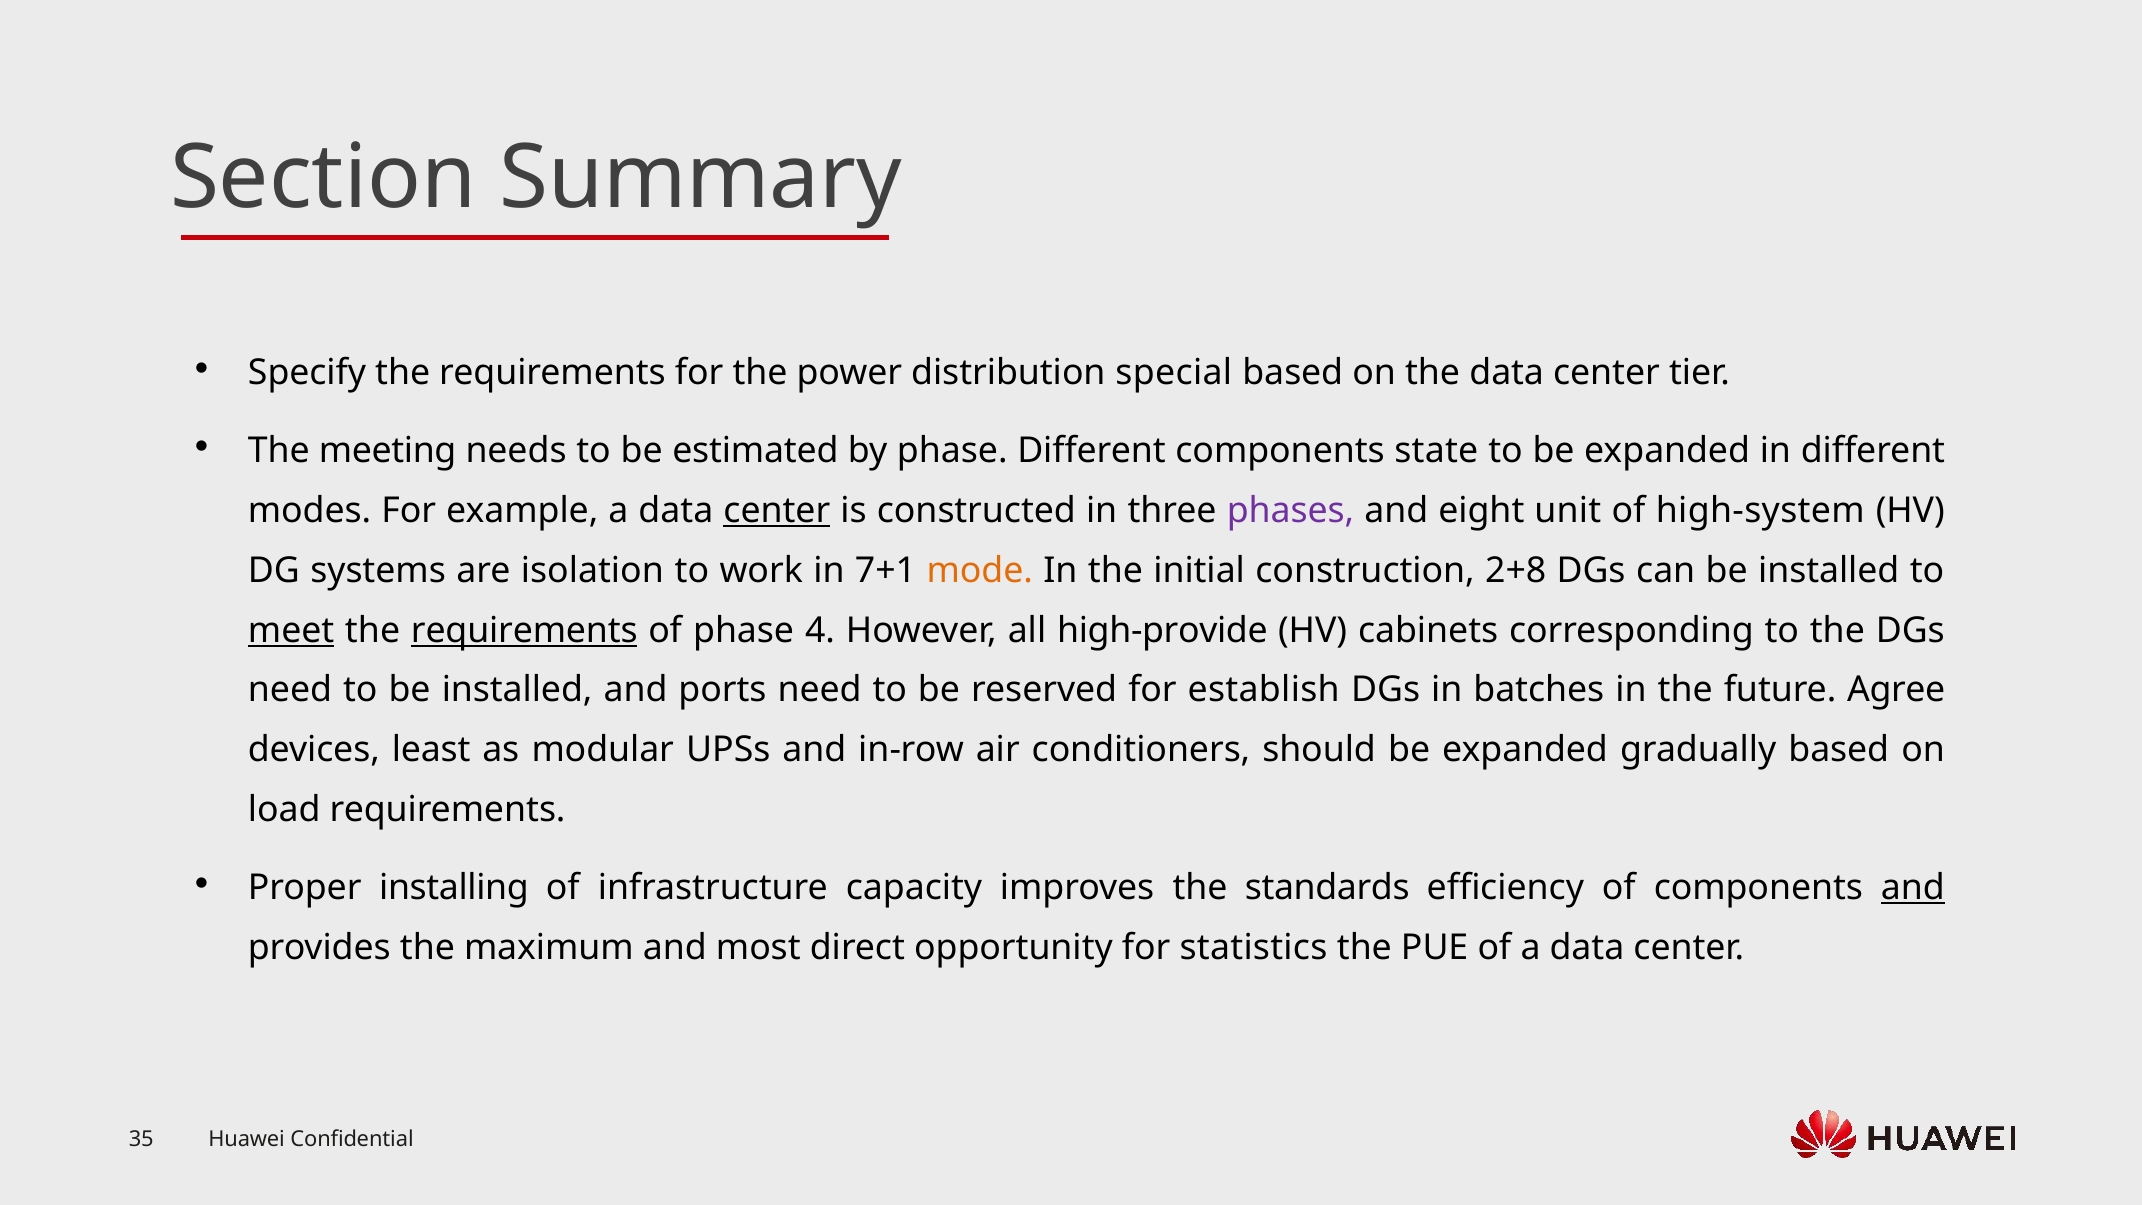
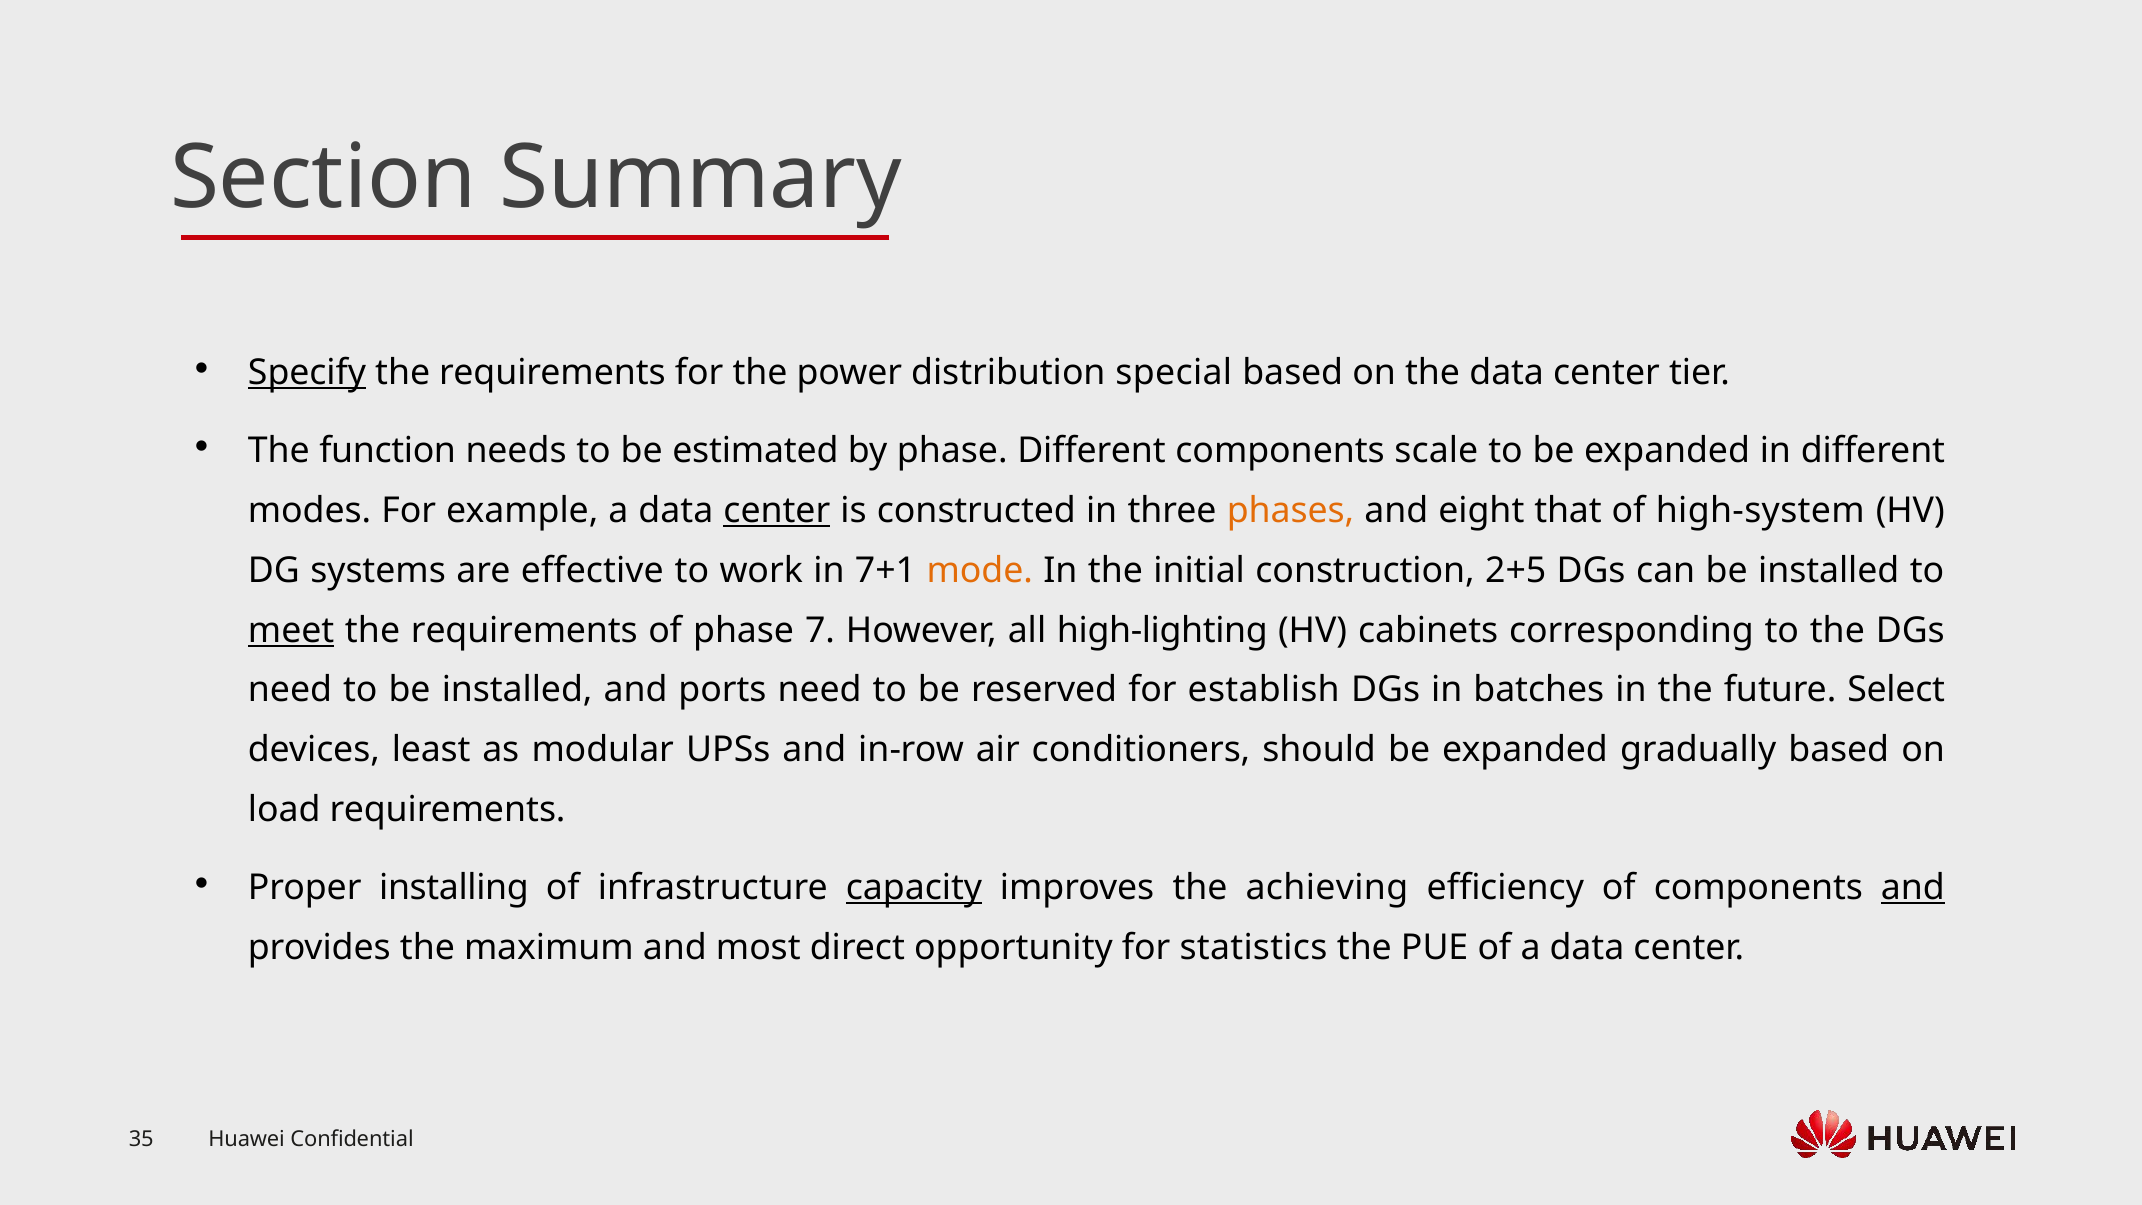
Specify underline: none -> present (307, 373)
meeting: meeting -> function (388, 451)
state: state -> scale (1436, 451)
phases colour: purple -> orange (1291, 510)
unit: unit -> that (1568, 510)
isolation: isolation -> effective (592, 570)
2+8: 2+8 -> 2+5 (1516, 570)
requirements underline: present -> none (524, 630)
4: 4 -> 7 (820, 630)
high-provide: high-provide -> high-lighting (1162, 630)
Agree: Agree -> Select (1896, 690)
capacity underline: none -> present (914, 887)
standards: standards -> achieving (1327, 887)
